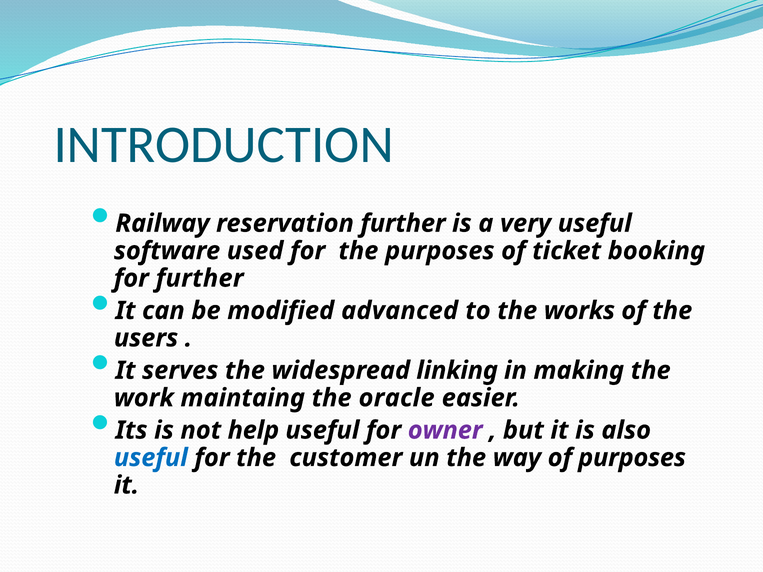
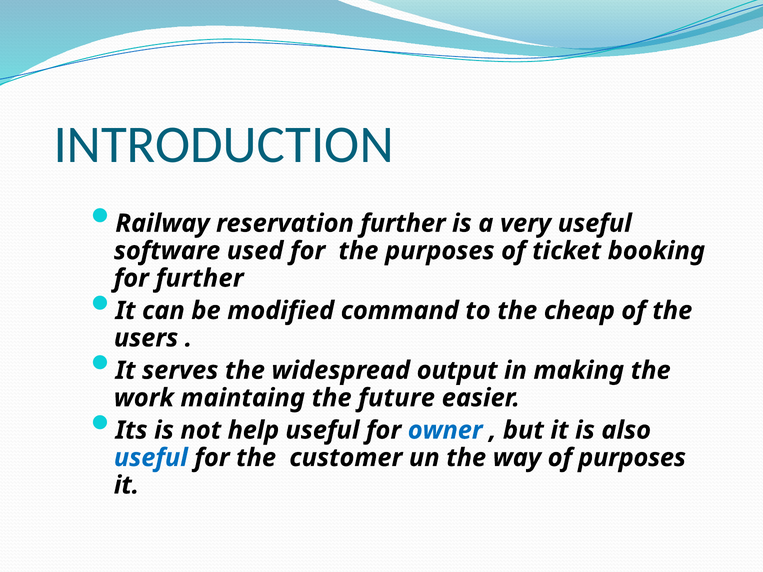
advanced: advanced -> command (400, 311)
works: works -> cheap (579, 311)
linking: linking -> output (457, 371)
oracle: oracle -> future (397, 398)
owner colour: purple -> blue (445, 430)
